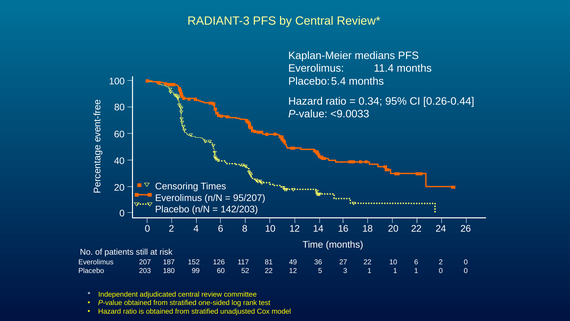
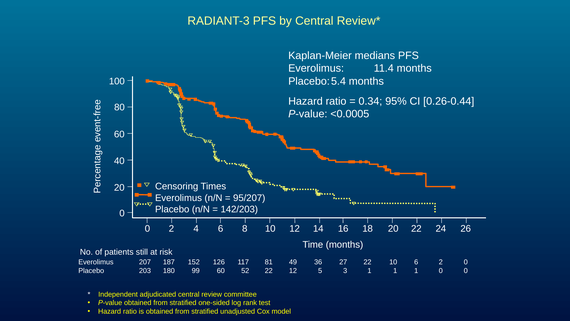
<9.0033: <9.0033 -> <0.0005 (350, 114)
